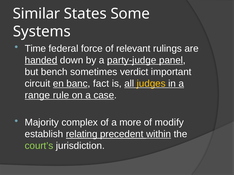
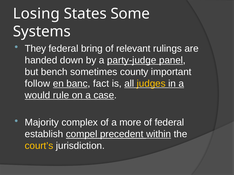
Similar: Similar -> Losing (36, 14)
Time: Time -> They (35, 49)
force: force -> bring (92, 49)
handed underline: present -> none (41, 60)
verdict: verdict -> county (134, 72)
circuit: circuit -> follow (37, 84)
range: range -> would (37, 95)
of modify: modify -> federal (169, 123)
relating: relating -> compel (82, 134)
court’s colour: light green -> yellow (39, 146)
